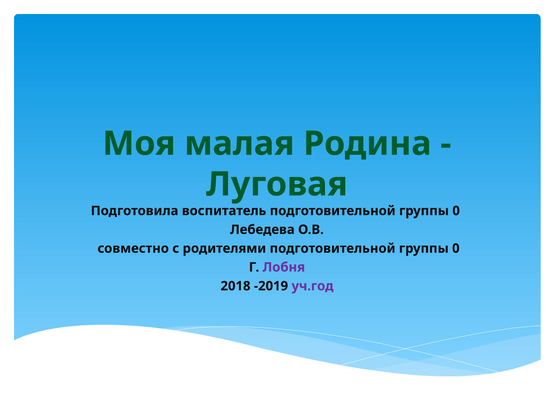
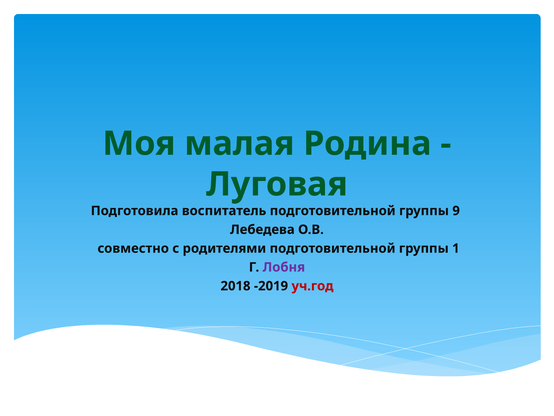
воспитатель подготовительной группы 0: 0 -> 9 (456, 211)
родителями подготовительной группы 0: 0 -> 1 (456, 248)
уч.год colour: purple -> red (313, 286)
